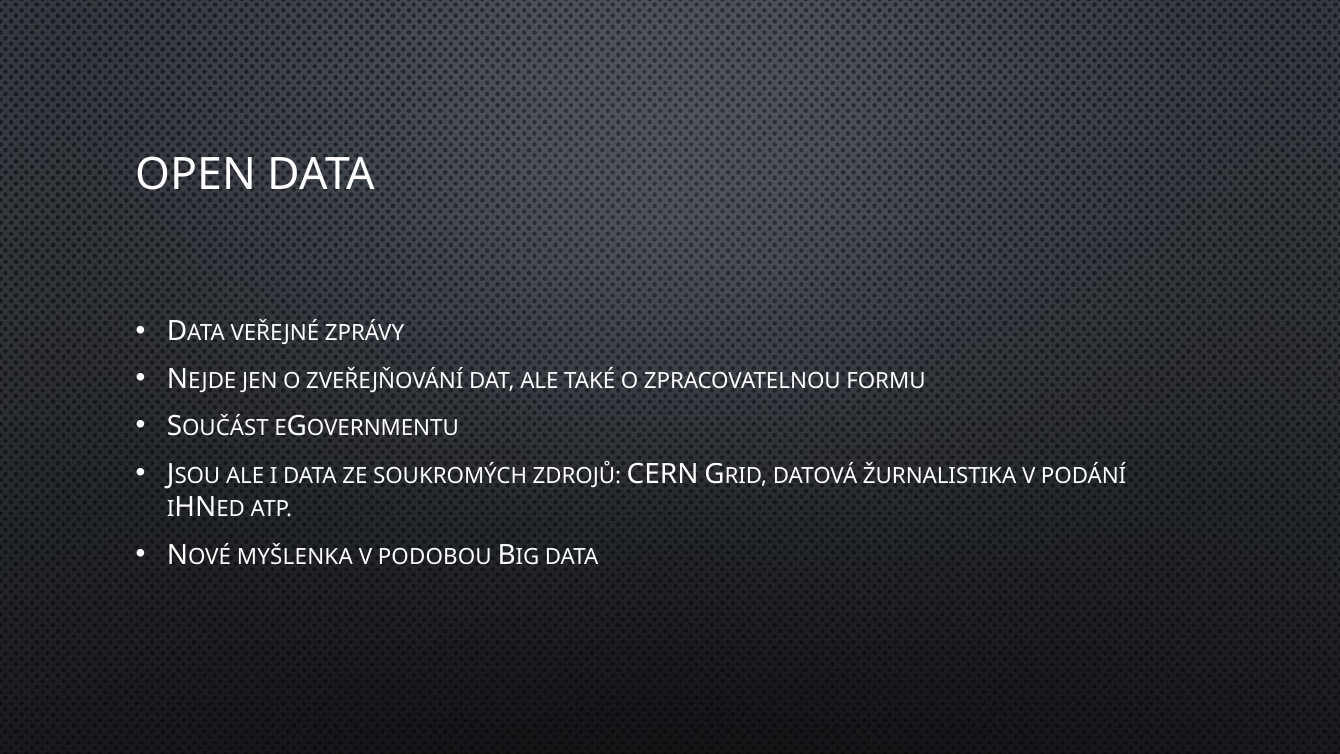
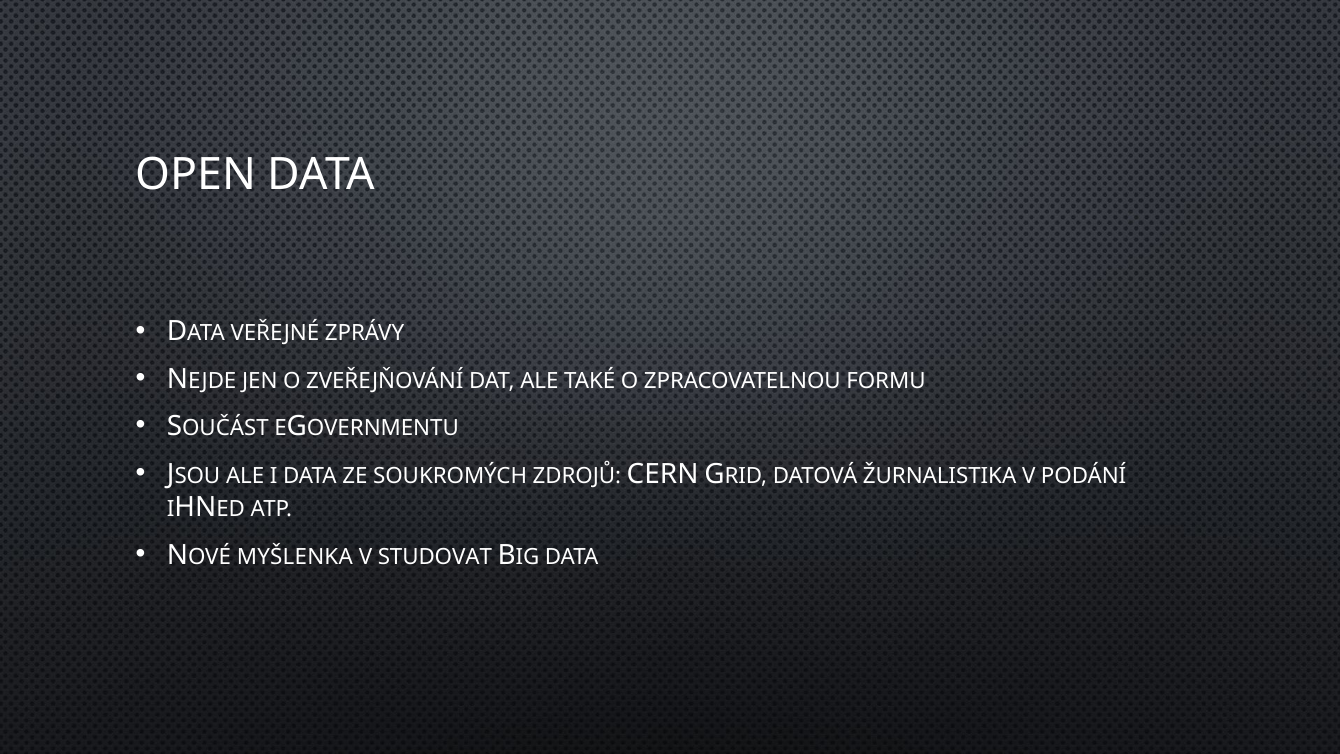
PODOBOU: PODOBOU -> STUDOVAT (435, 557)
